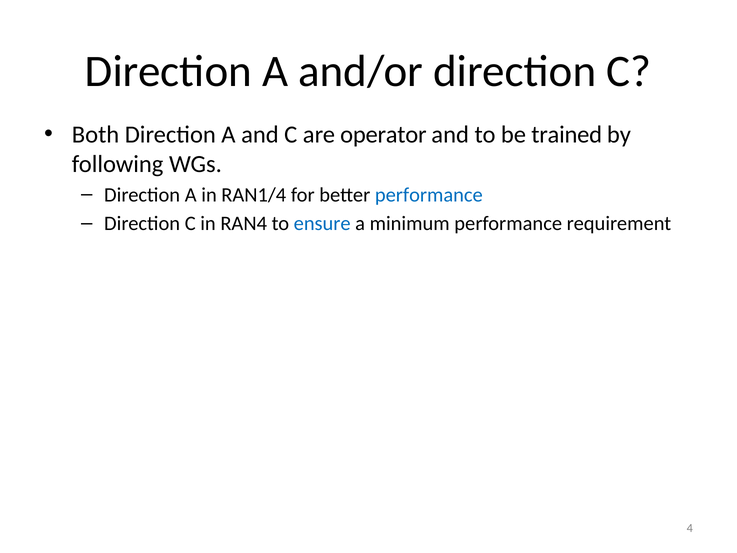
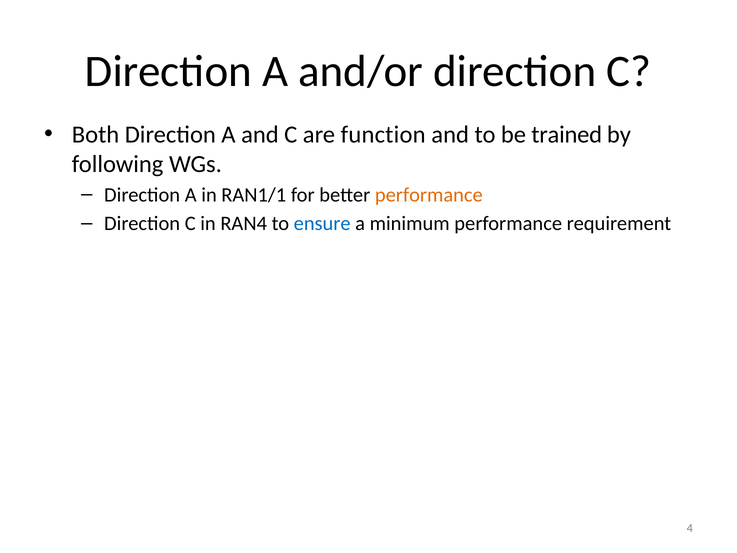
operator: operator -> function (383, 134)
RAN1/4: RAN1/4 -> RAN1/1 (254, 195)
performance colour: blue -> orange (429, 195)
